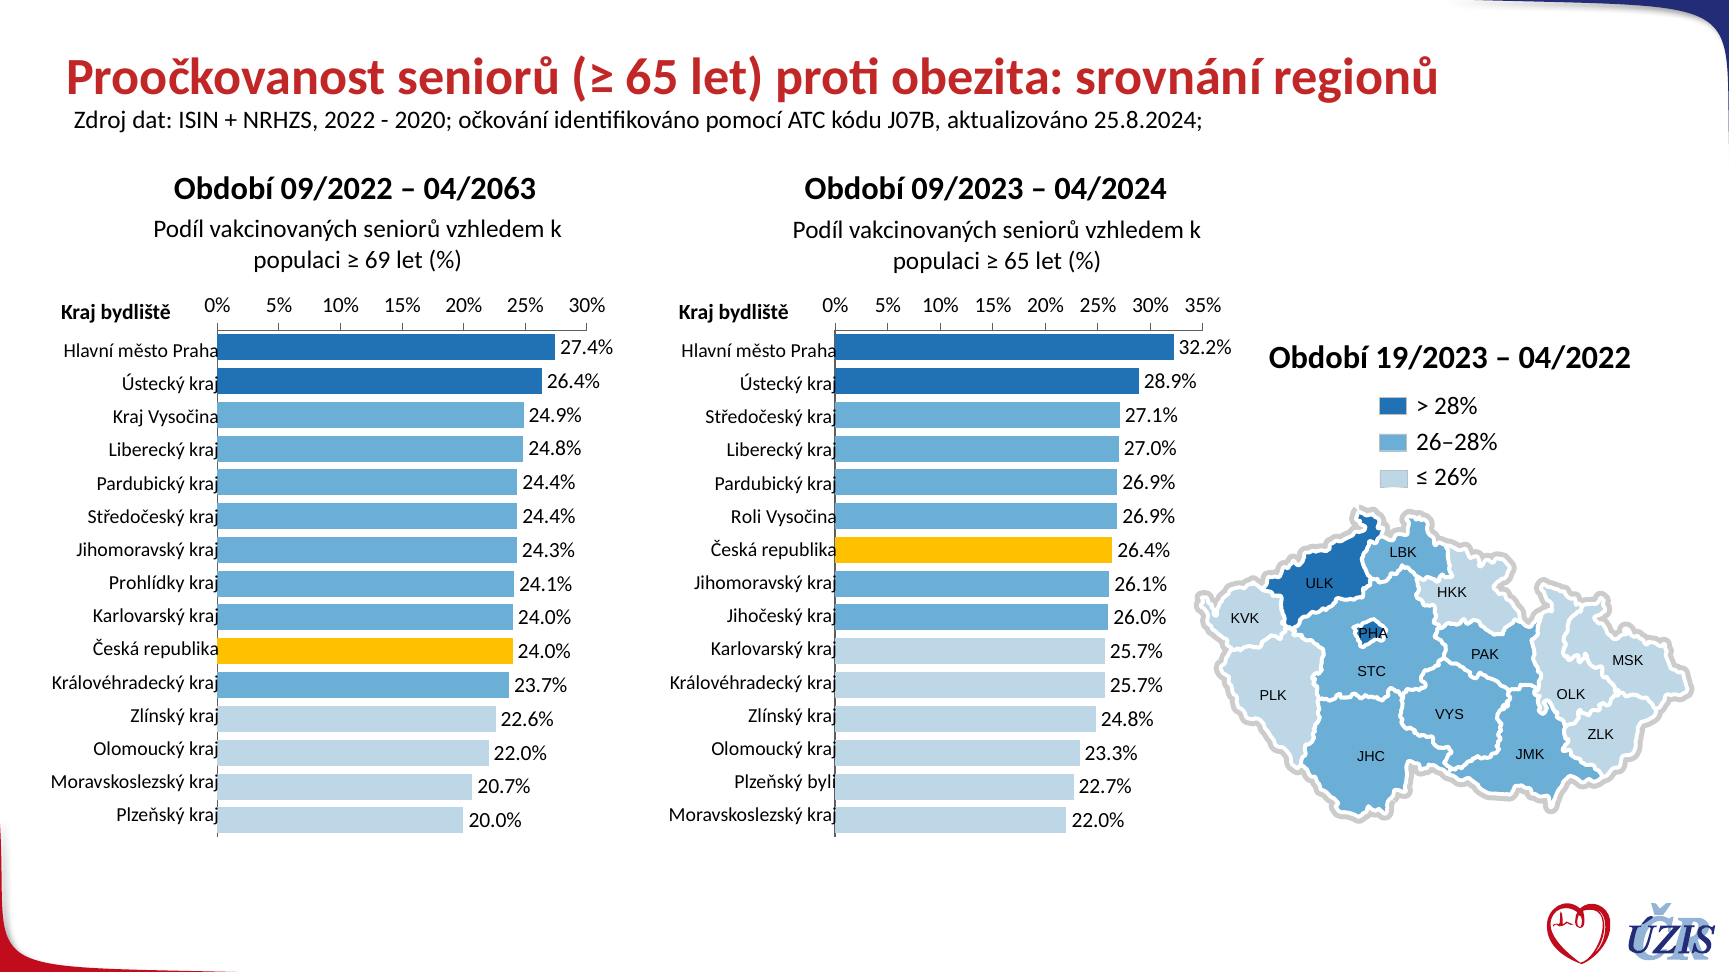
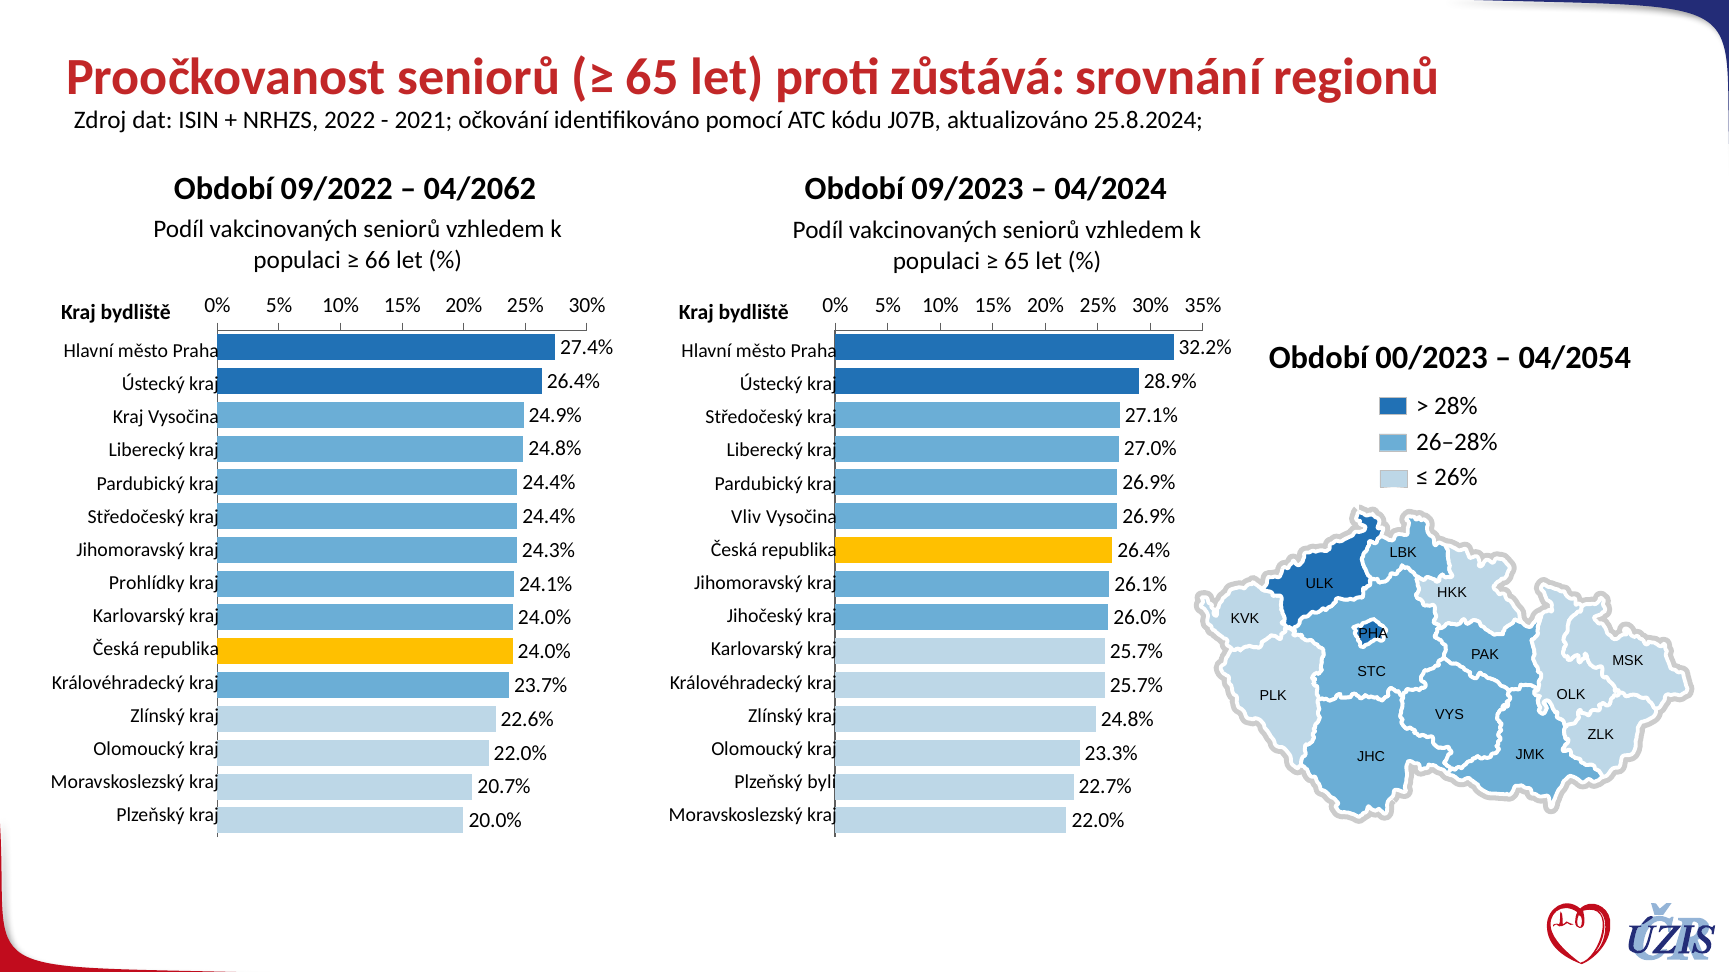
obezita: obezita -> zůstává (978, 78)
2020: 2020 -> 2021 (424, 120)
04/2063: 04/2063 -> 04/2062 (480, 188)
69: 69 -> 66 (378, 260)
19/2023: 19/2023 -> 00/2023 (1432, 358)
04/2022: 04/2022 -> 04/2054 (1575, 358)
Roli: Roli -> Vliv (746, 517)
